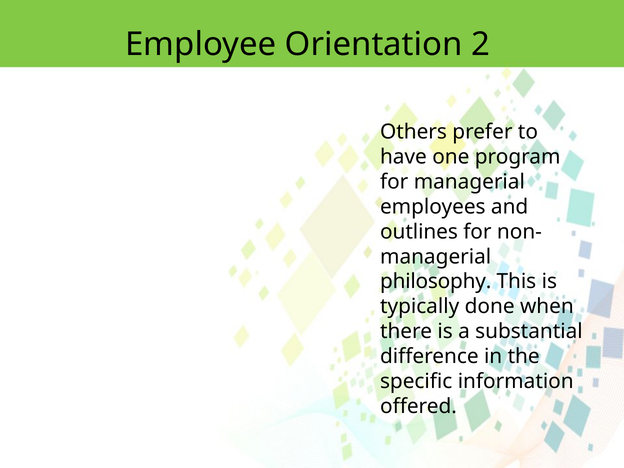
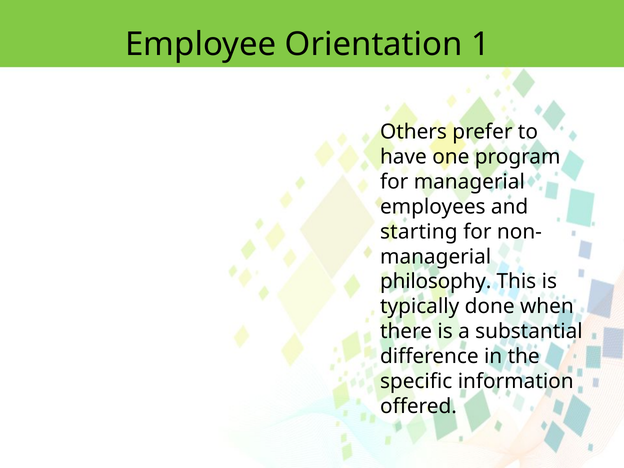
2: 2 -> 1 (481, 45)
outlines: outlines -> starting (419, 232)
